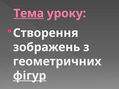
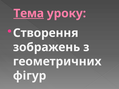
фігур underline: present -> none (30, 76)
